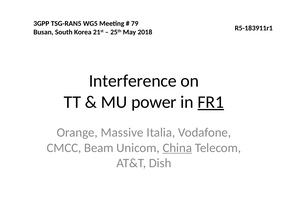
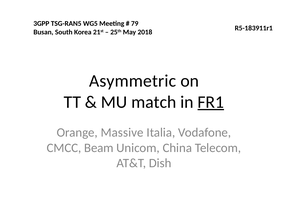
Interference: Interference -> Asymmetric (133, 81)
power: power -> match (154, 102)
China underline: present -> none (177, 148)
